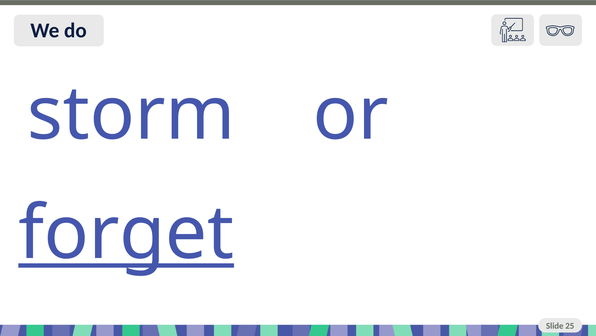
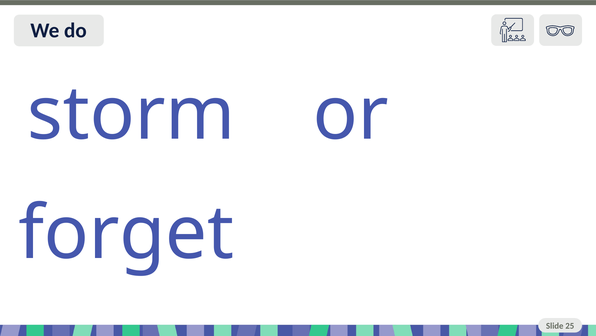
forget underline: present -> none (126, 233)
